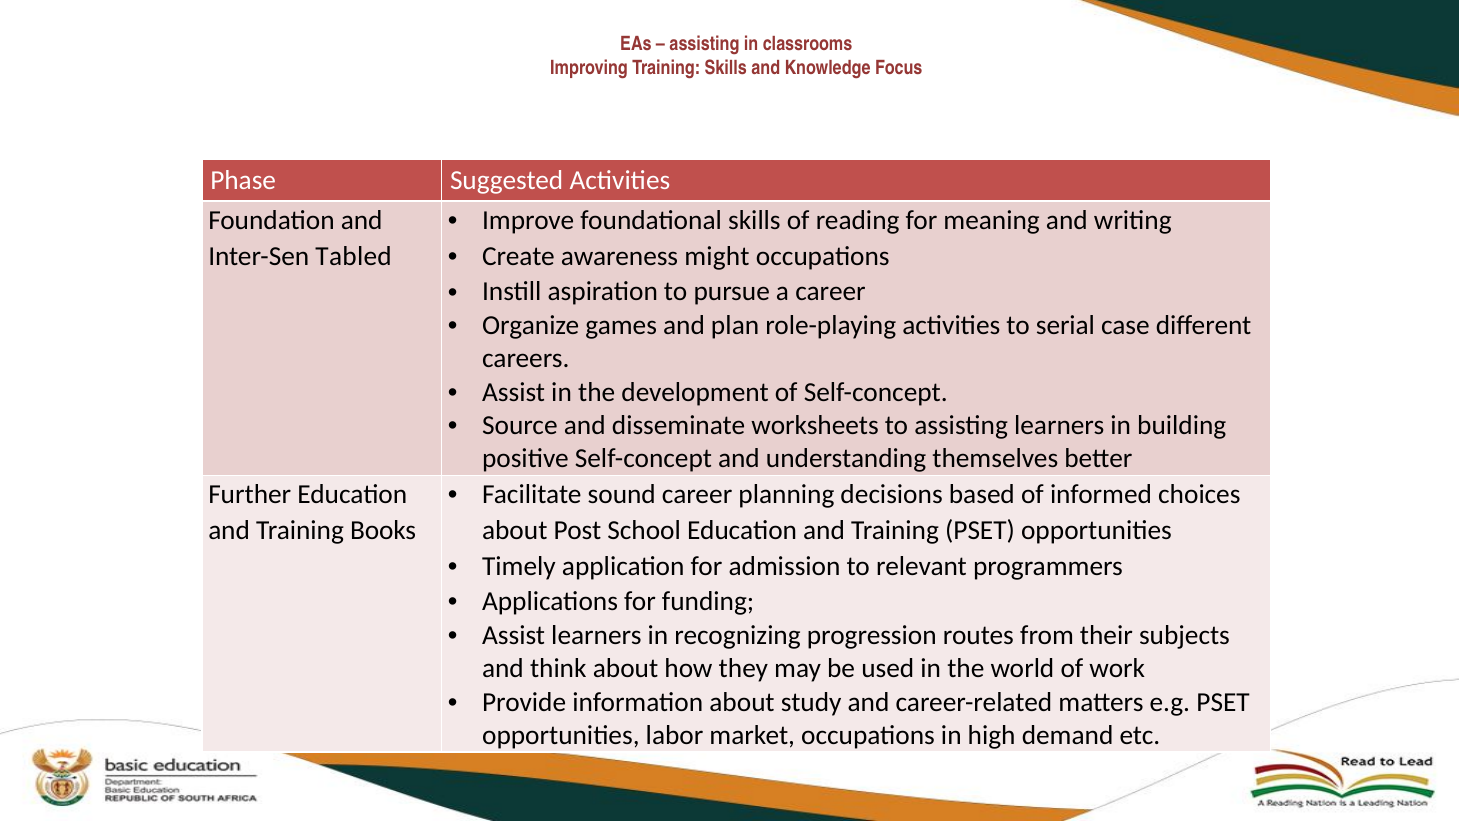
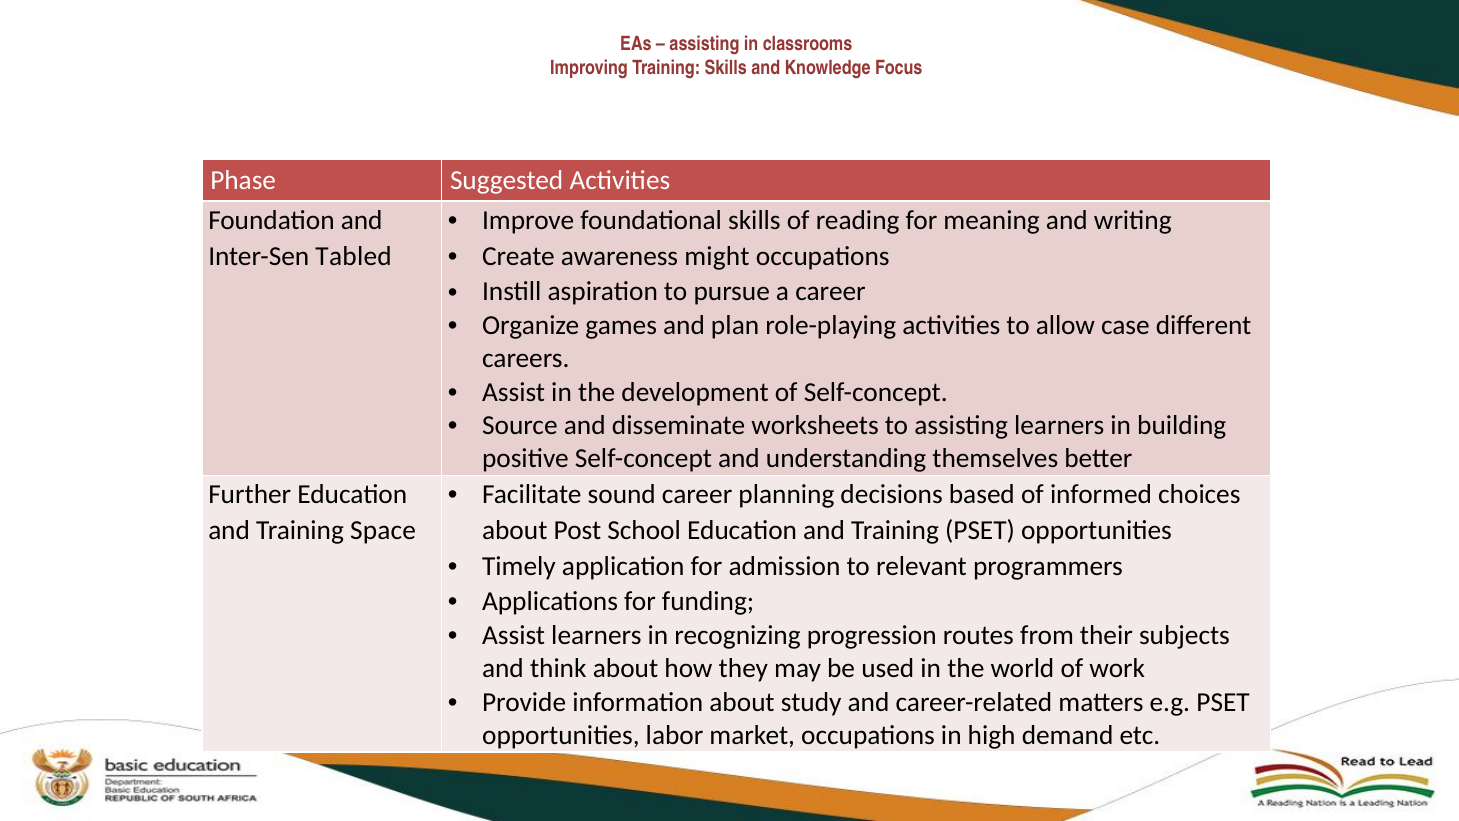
serial: serial -> allow (1065, 325)
Books: Books -> Space (383, 530)
